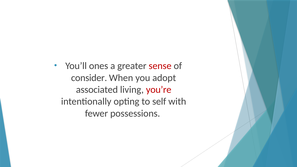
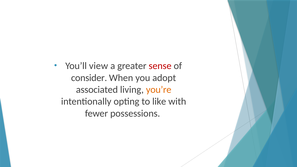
ones: ones -> view (99, 66)
you’re colour: red -> orange (159, 90)
self: self -> like (159, 102)
